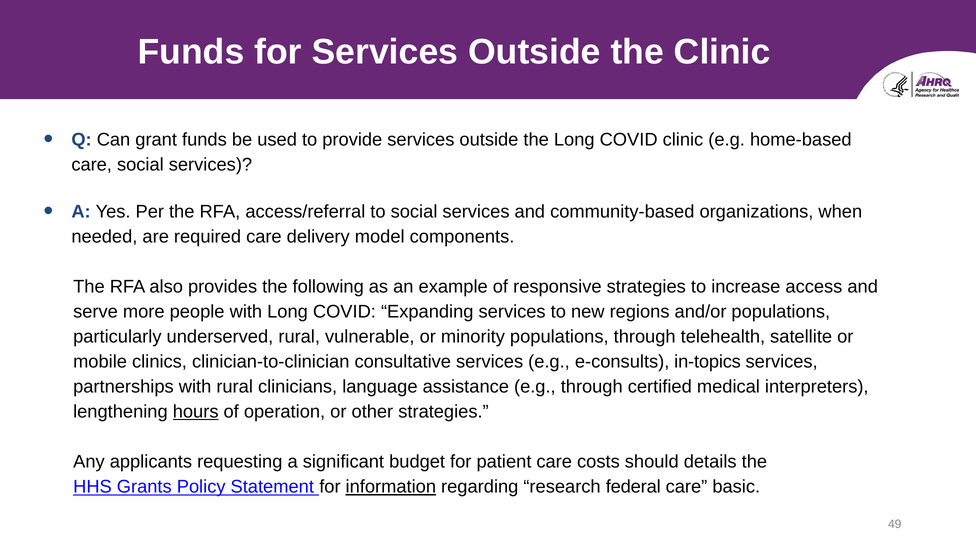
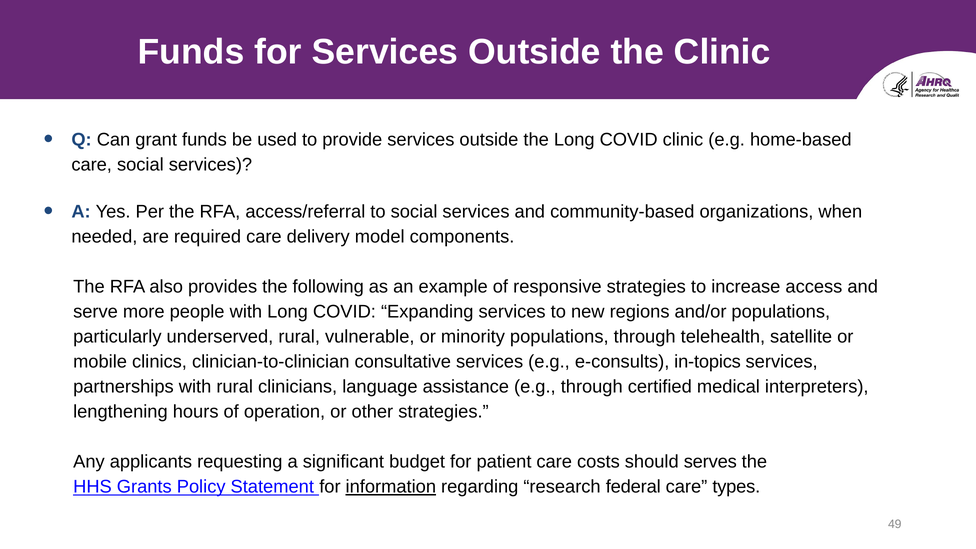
hours underline: present -> none (196, 412)
details: details -> serves (710, 462)
basic: basic -> types (736, 487)
